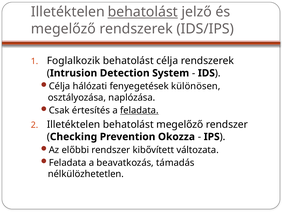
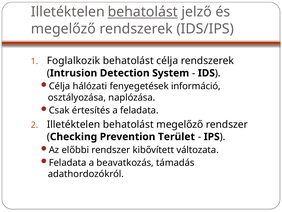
különösen: különösen -> információ (196, 86)
feladata underline: present -> none (139, 110)
Okozza: Okozza -> Terület (176, 136)
nélkülözhetetlen: nélkülözhetetlen -> adathordozókról (86, 174)
